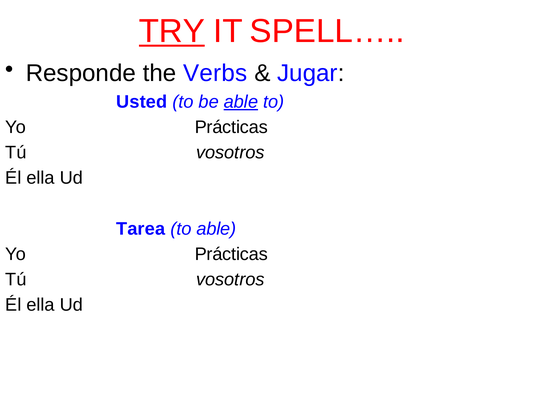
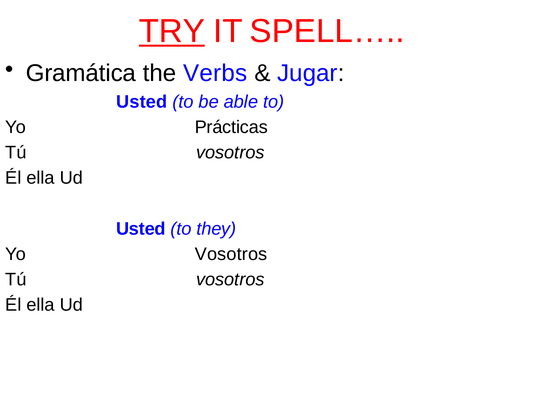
Responde: Responde -> Gramática (81, 73)
able underline: present -> none (241, 102)
Tarea: Tarea -> Usted (141, 229)
to able: able -> they (216, 229)
Prácticas: Prácticas -> Vosotros (231, 254)
